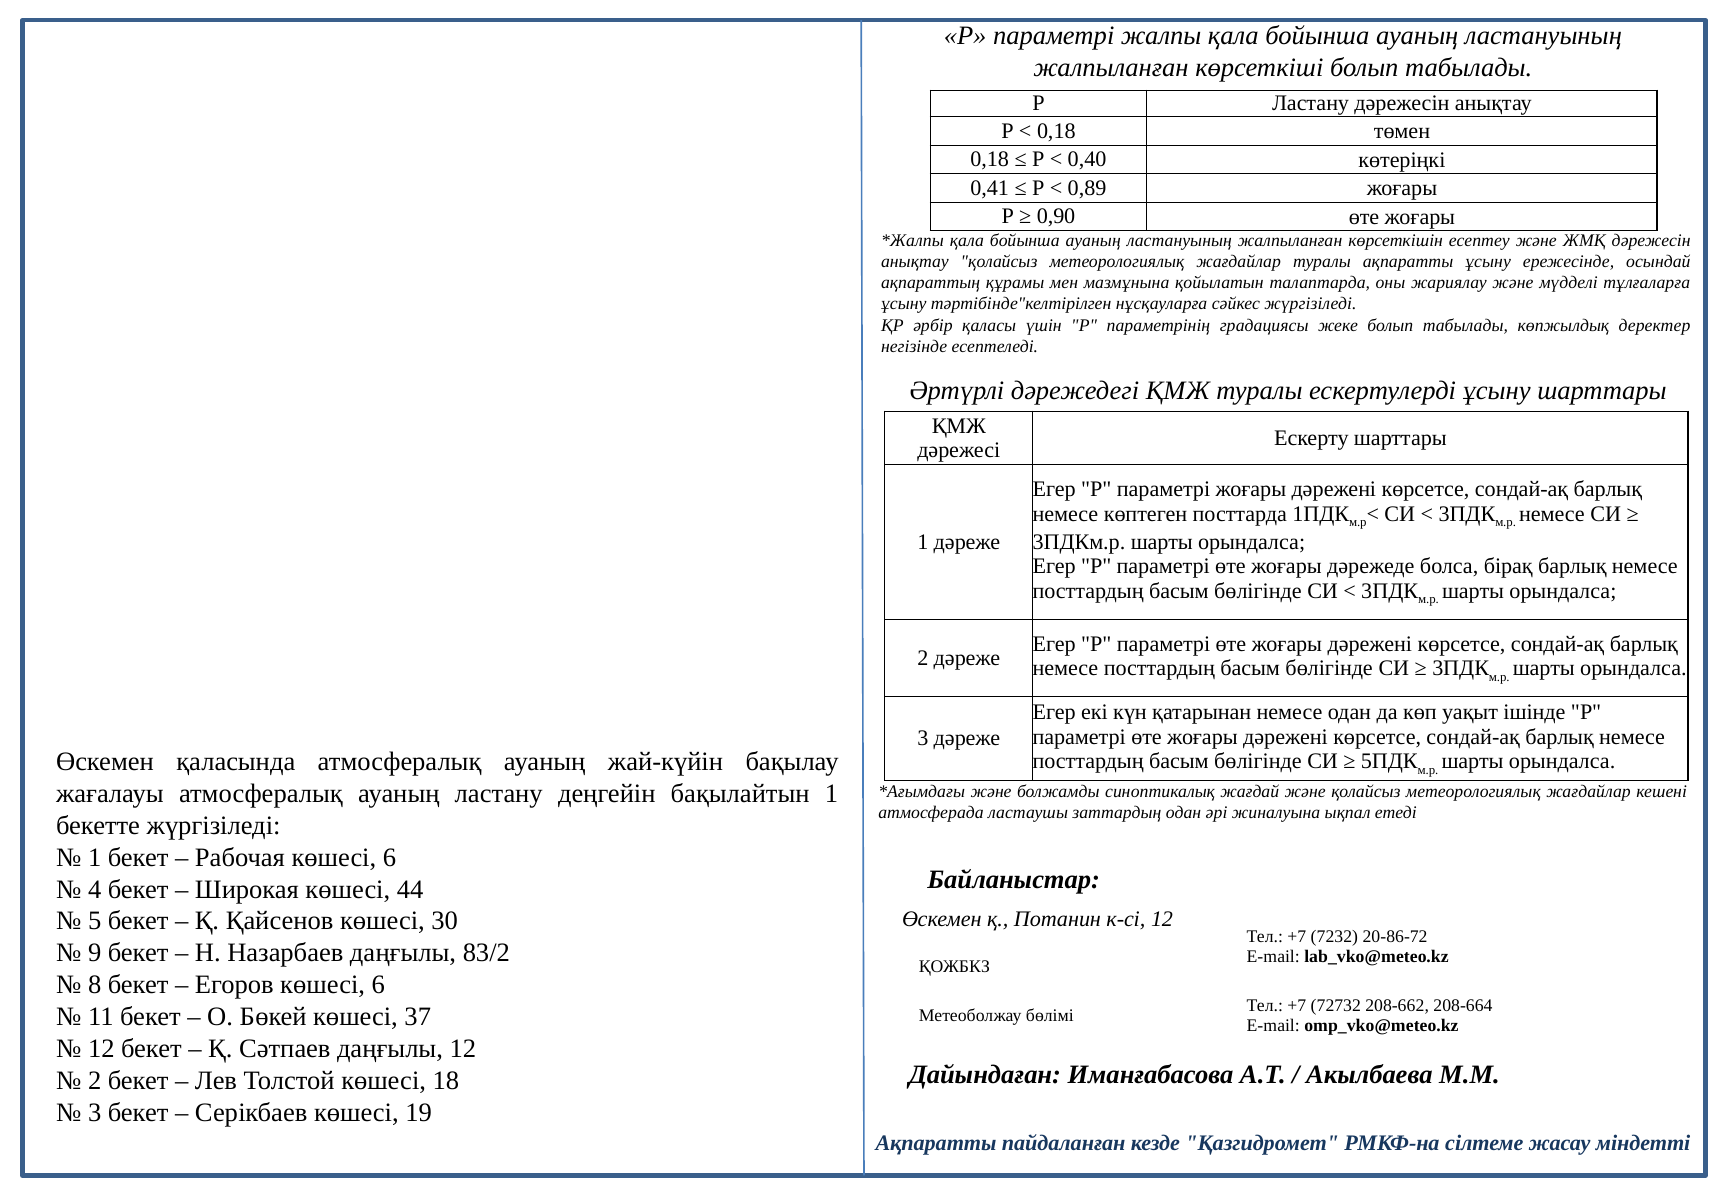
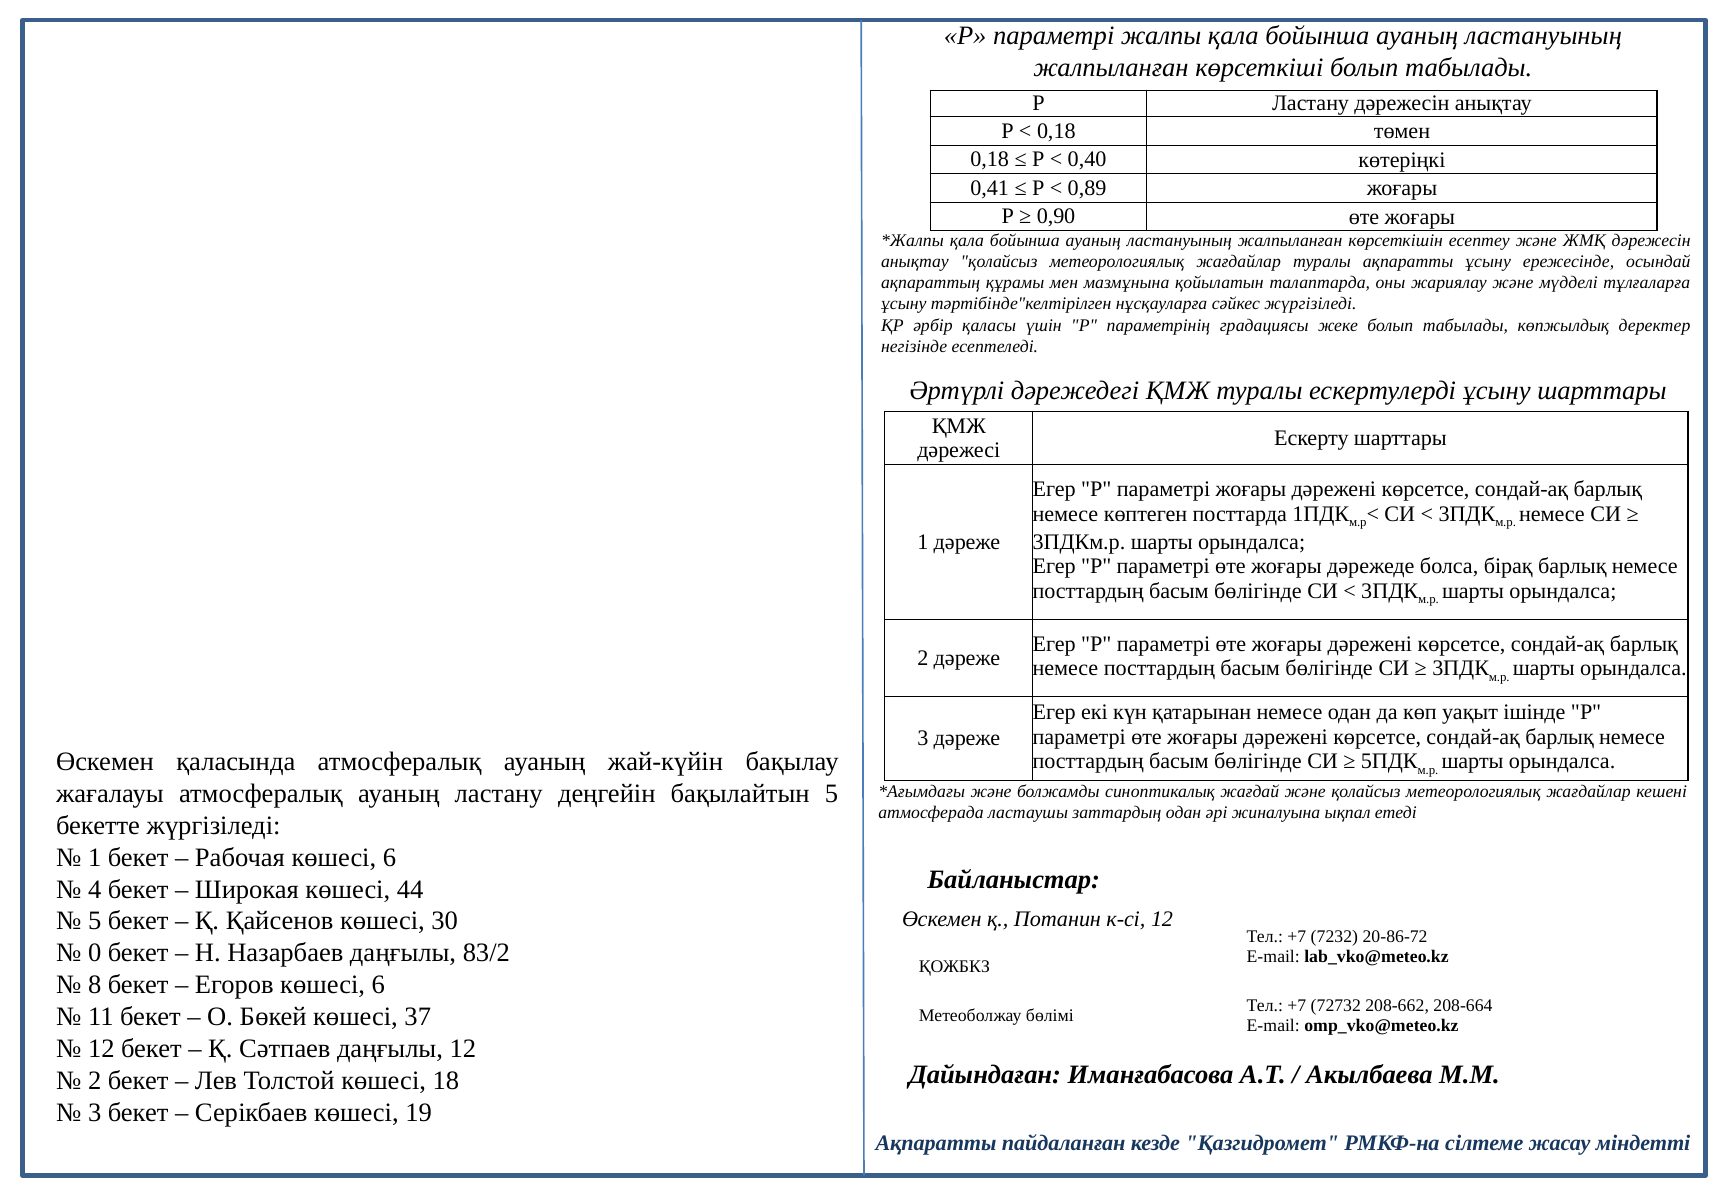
бақылайтын 1: 1 -> 5 (832, 794)
9: 9 -> 0 (95, 953)
